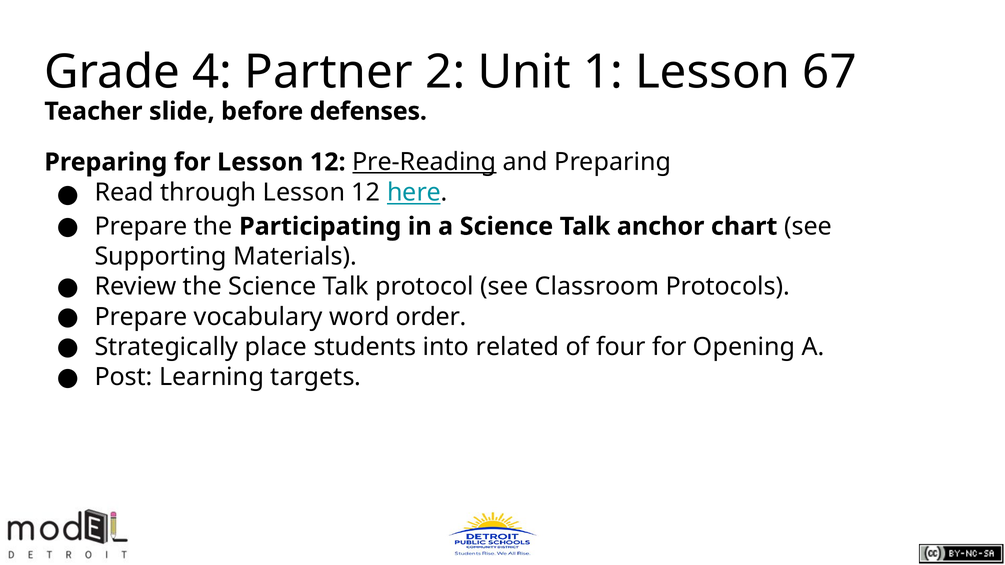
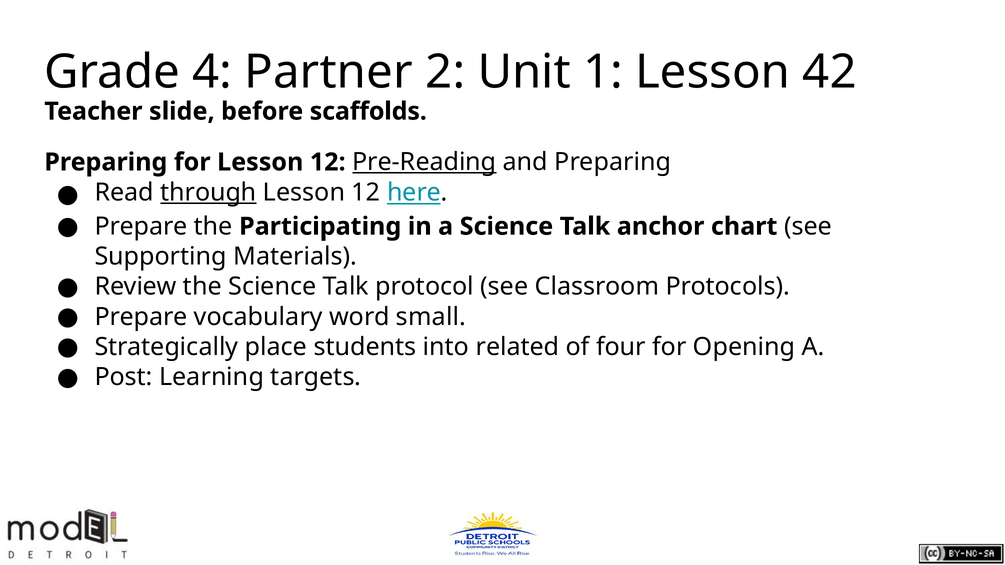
67: 67 -> 42 (830, 72)
defenses: defenses -> scaffolds (368, 111)
through underline: none -> present (208, 192)
order: order -> small (431, 317)
